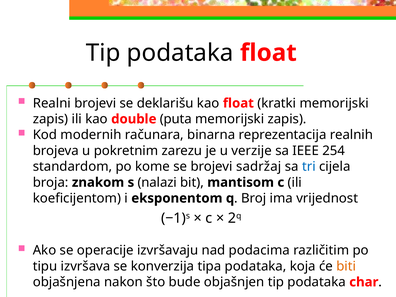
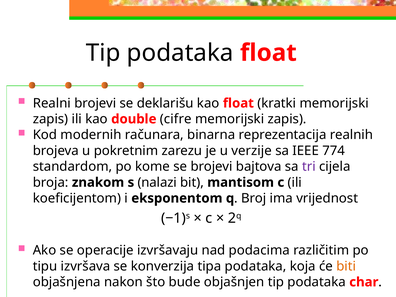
puta: puta -> cifre (176, 119)
254: 254 -> 774 (334, 151)
sadržaj: sadržaj -> bajtova (259, 167)
tri colour: blue -> purple (309, 167)
